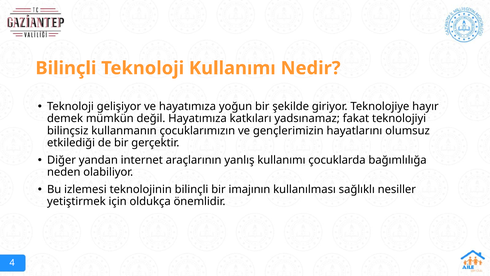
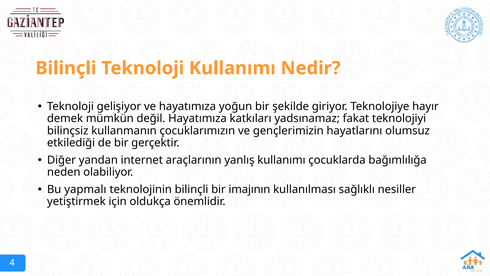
izlemesi: izlemesi -> yapmalı (85, 189)
